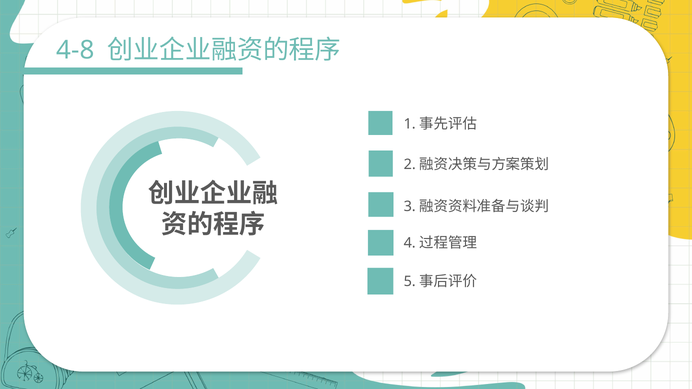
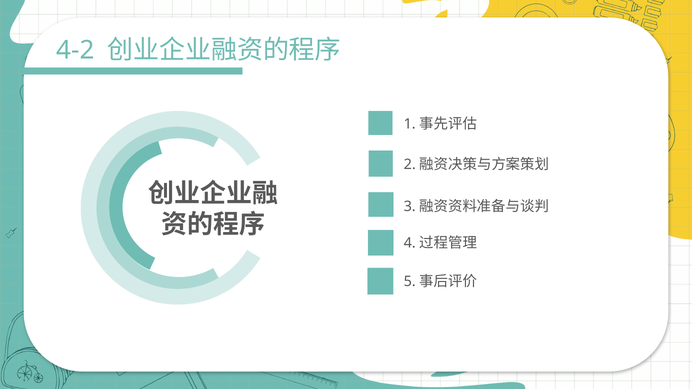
4-8: 4-8 -> 4-2 (75, 50)
